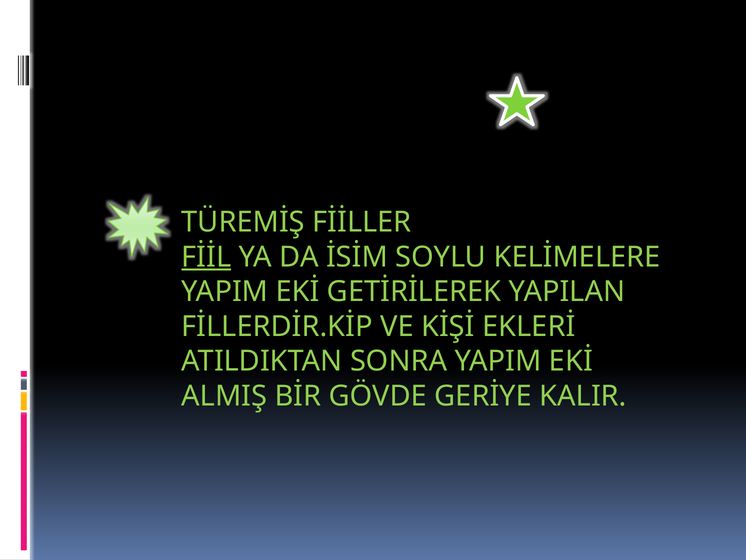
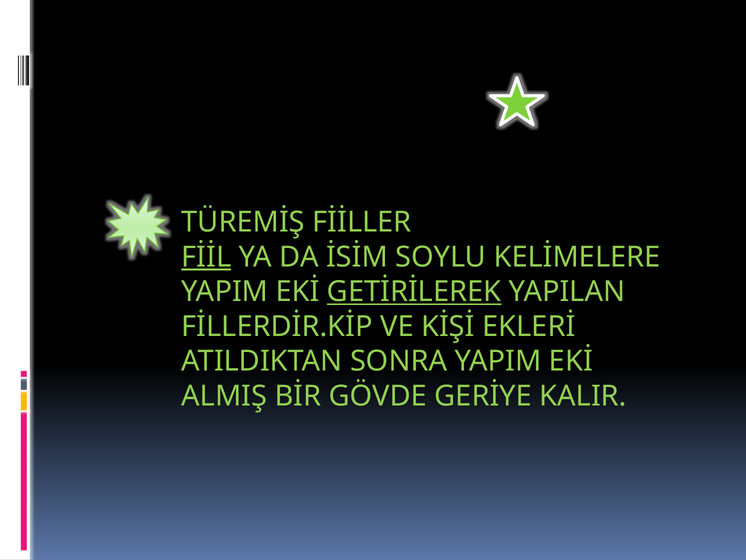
GETİRİLEREK underline: none -> present (414, 292)
